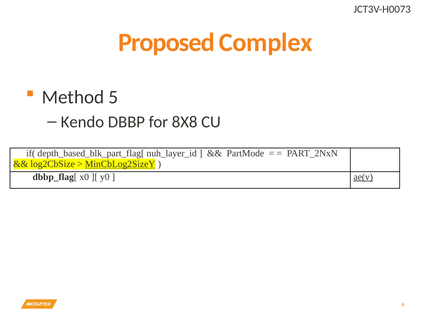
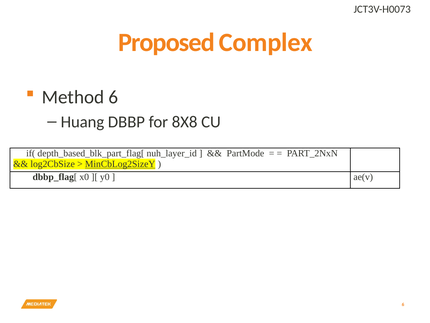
Method 5: 5 -> 6 (113, 97)
Kendo: Kendo -> Huang (82, 122)
ae(v underline: present -> none (363, 177)
